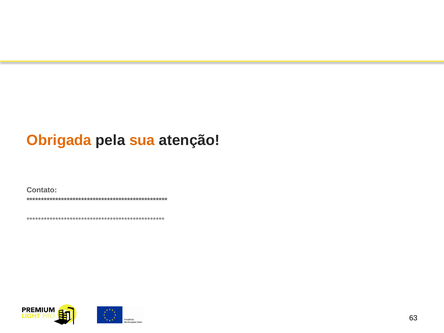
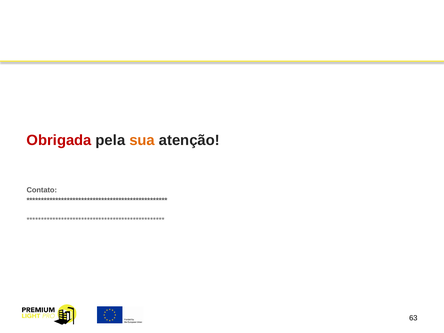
Obrigada colour: orange -> red (59, 140)
